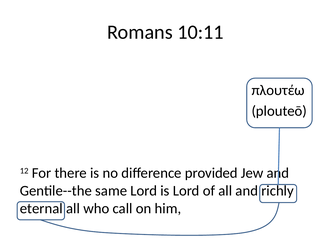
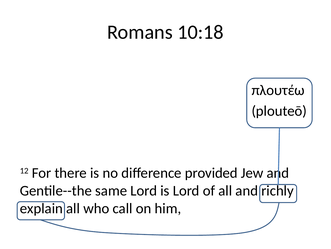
10:11: 10:11 -> 10:18 (200, 32)
eternal: eternal -> explain (41, 208)
